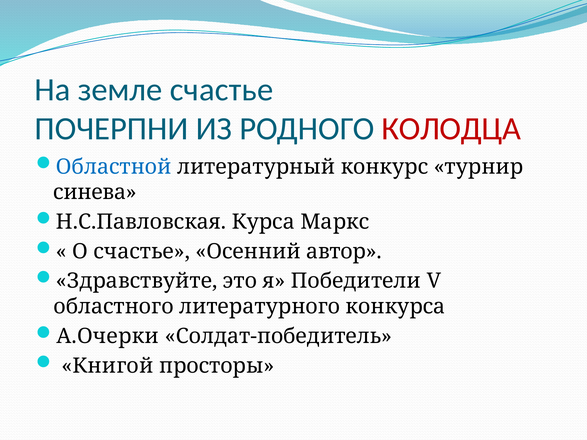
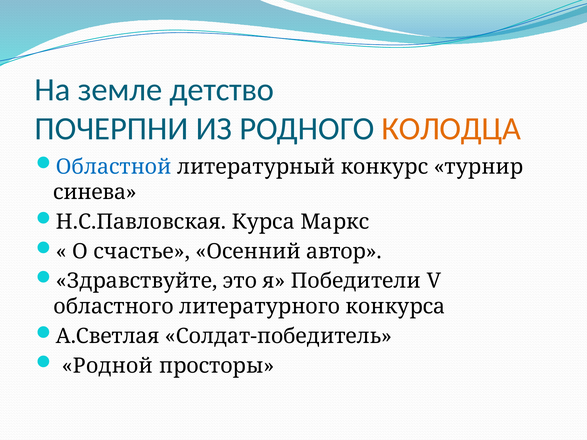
земле счастье: счастье -> детство (222, 90)
КОЛОДЦА colour: red -> orange (451, 129)
А.Очерки: А.Очерки -> А.Светлая (108, 336)
Книгой: Книгой -> Родной (107, 366)
